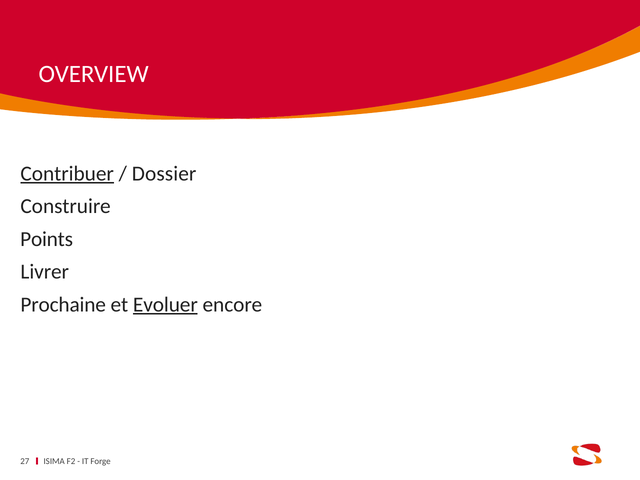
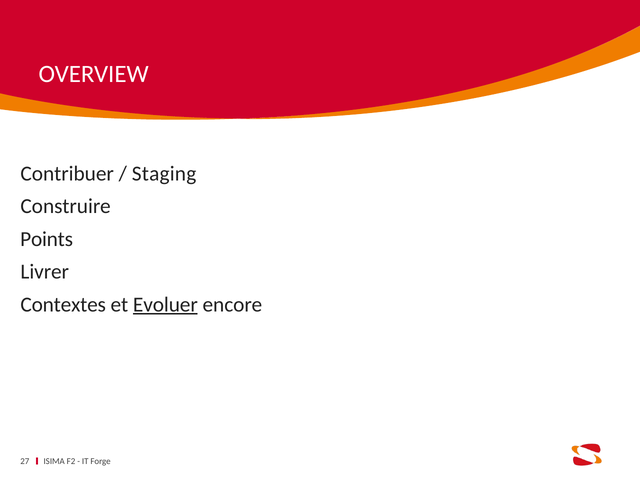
Contribuer underline: present -> none (67, 174)
Dossier: Dossier -> Staging (164, 174)
Prochaine: Prochaine -> Contextes (63, 304)
